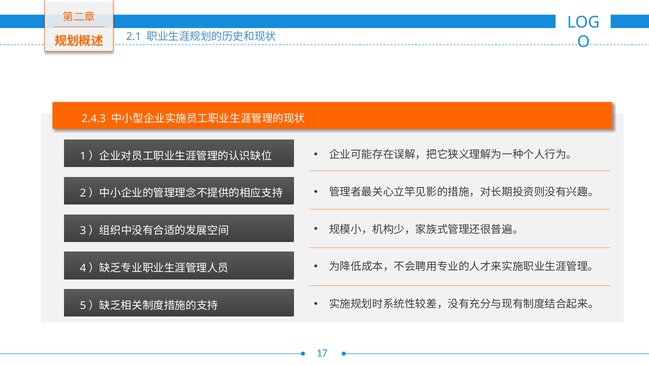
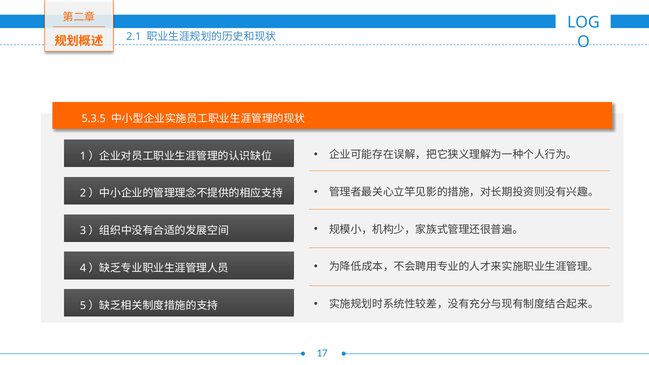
2.4.3: 2.4.3 -> 5.3.5 (94, 119)
